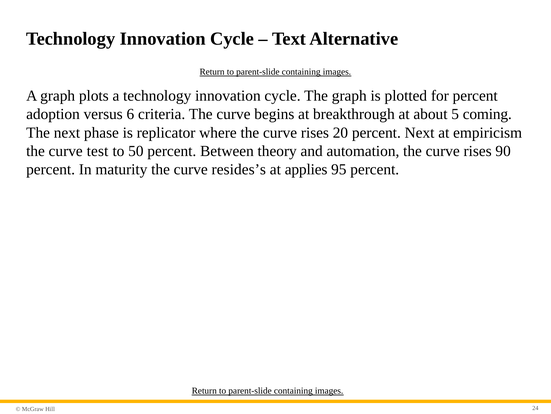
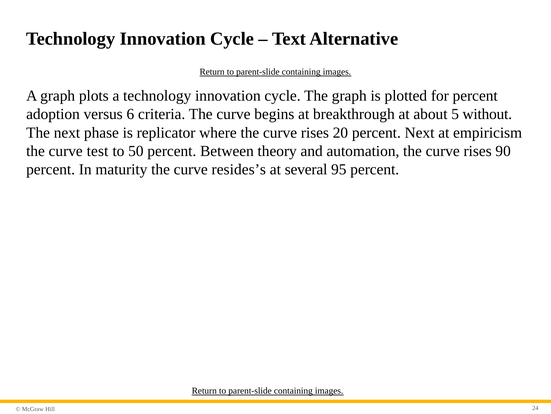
coming: coming -> without (487, 114)
applies: applies -> several (306, 169)
